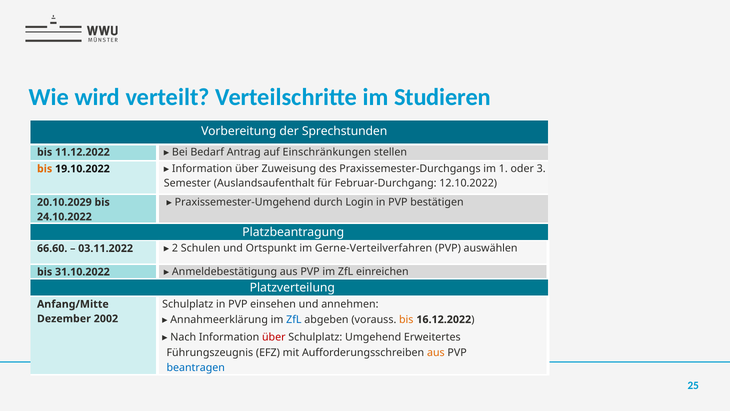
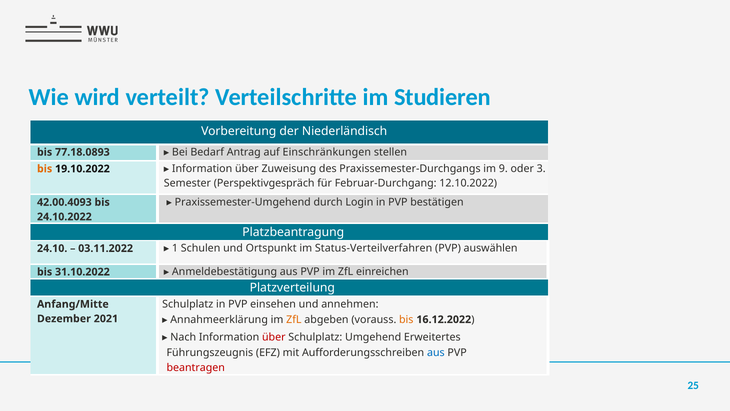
Sprechstunden: Sprechstunden -> Niederländisch (345, 131)
11.12.2022: 11.12.2022 -> 77.18.0893 (82, 152)
1: 1 -> 9 (503, 169)
Auslandsaufenthalt: Auslandsaufenthalt -> Perspektivgespräch (264, 183)
20.10.2029: 20.10.2029 -> 42.00.4093 (64, 202)
66.60: 66.60 -> 24.10 (52, 248)
2: 2 -> 1 (175, 248)
Gerne-Verteilverfahren: Gerne-Verteilverfahren -> Status-Verteilverfahren (374, 248)
ZfL colour: blue -> orange (294, 319)
2002: 2002 -> 2021 (106, 318)
aus colour: orange -> blue (436, 352)
beantragen colour: blue -> red (196, 368)
